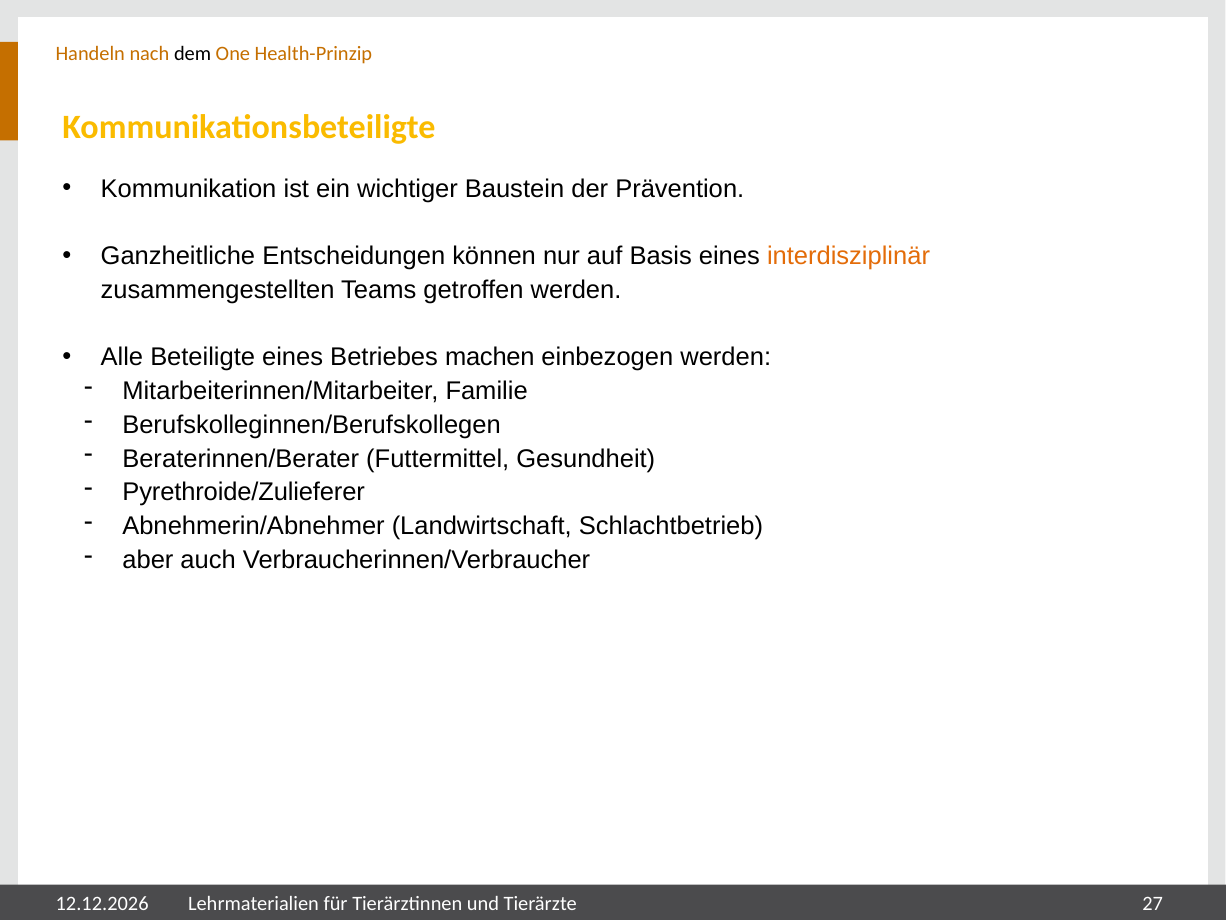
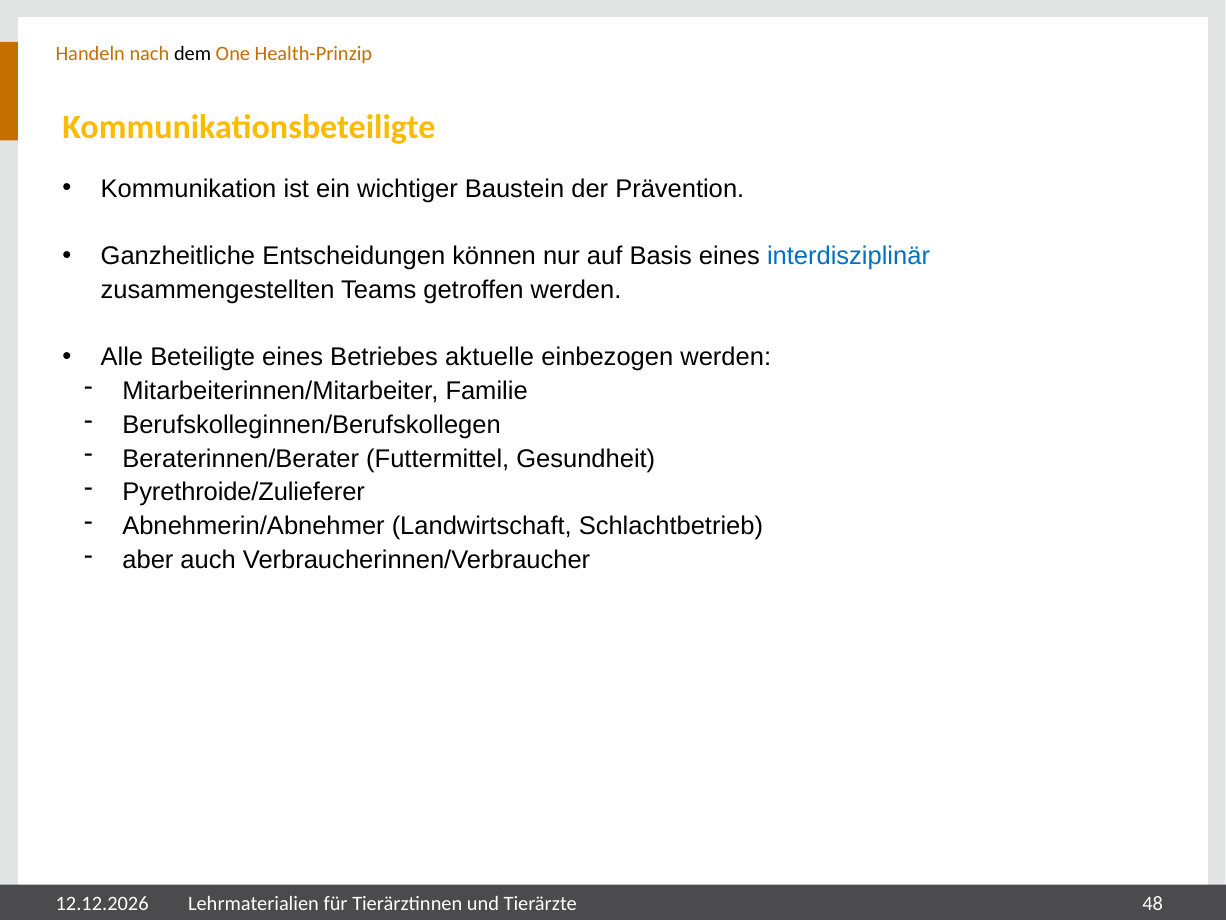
interdisziplinär colour: orange -> blue (849, 256)
machen: machen -> aktuelle (490, 357)
27: 27 -> 48 (1153, 903)
